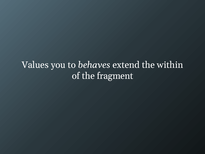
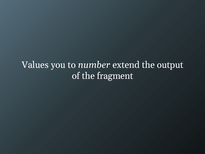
behaves: behaves -> number (94, 65)
within: within -> output (170, 65)
